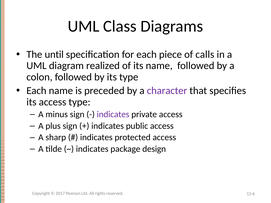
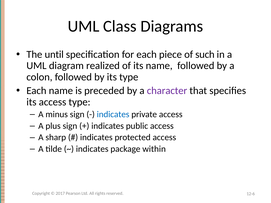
calls: calls -> such (205, 54)
indicates colour: purple -> blue (113, 114)
design: design -> within (154, 149)
